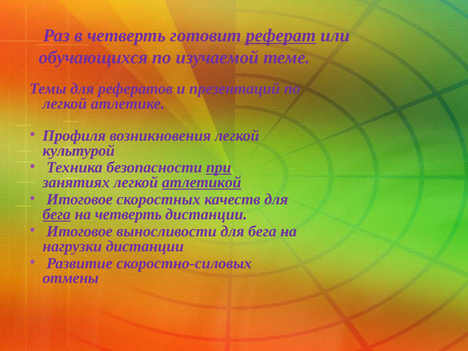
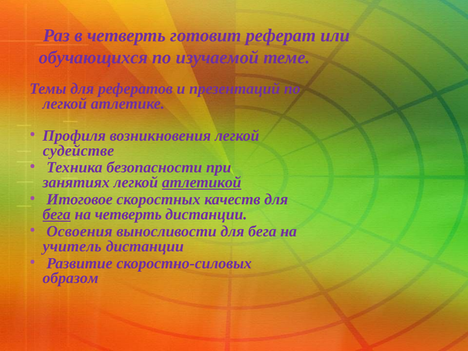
реферат underline: present -> none (281, 36)
культурой: культурой -> судействе (78, 151)
при underline: present -> none (219, 167)
Итоговое: Итоговое -> Освоения (79, 231)
нагрузки: нагрузки -> учитель (72, 246)
отмены: отмены -> образом (71, 278)
